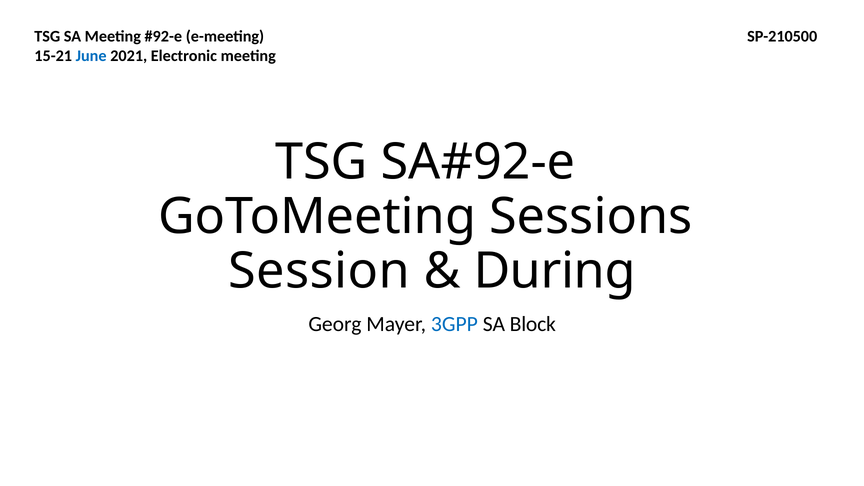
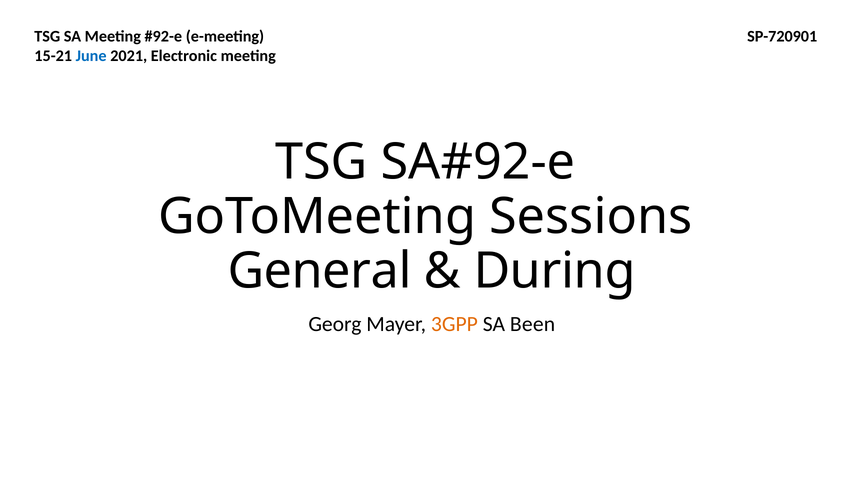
SP-210500: SP-210500 -> SP-720901 (782, 36)
Session: Session -> General (320, 271)
3GPP colour: blue -> orange (454, 324)
Block: Block -> Been (533, 324)
